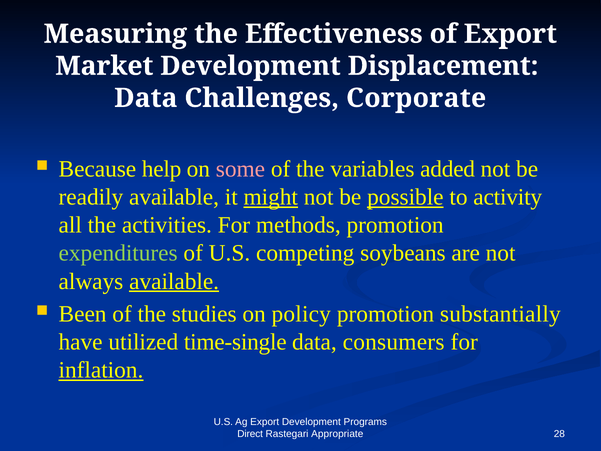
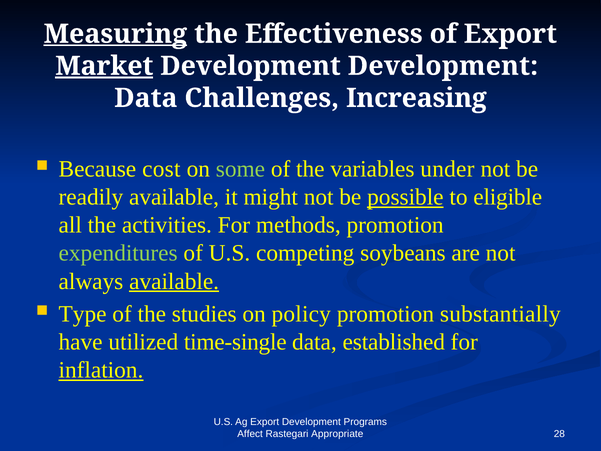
Measuring underline: none -> present (115, 34)
Market underline: none -> present (104, 66)
Development Displacement: Displacement -> Development (443, 66)
Corporate: Corporate -> Increasing (416, 98)
help: help -> cost (161, 169)
some colour: pink -> light green (240, 169)
added: added -> under (447, 169)
might underline: present -> none (271, 197)
activity: activity -> eligible (508, 197)
Been: Been -> Type (83, 314)
consumers: consumers -> established (394, 342)
Direct: Direct -> Affect (250, 434)
